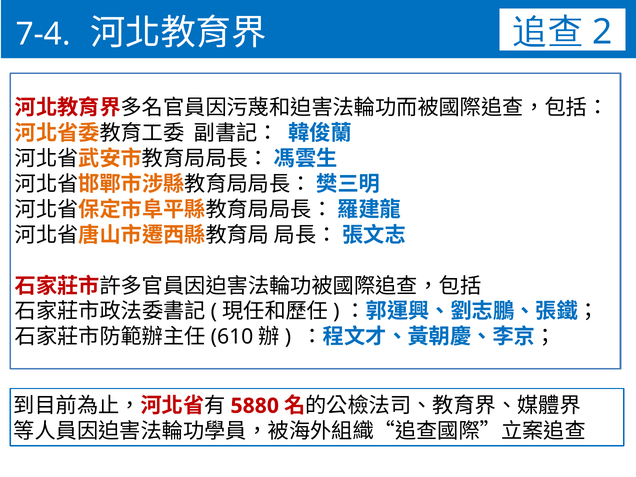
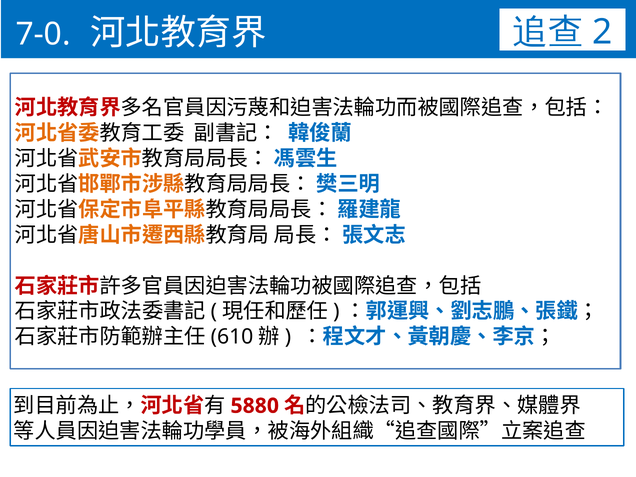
7-4: 7-4 -> 7-0 (43, 34)
